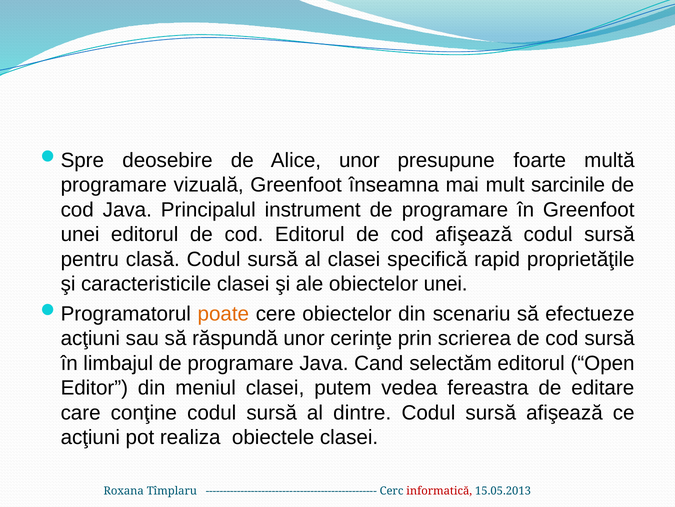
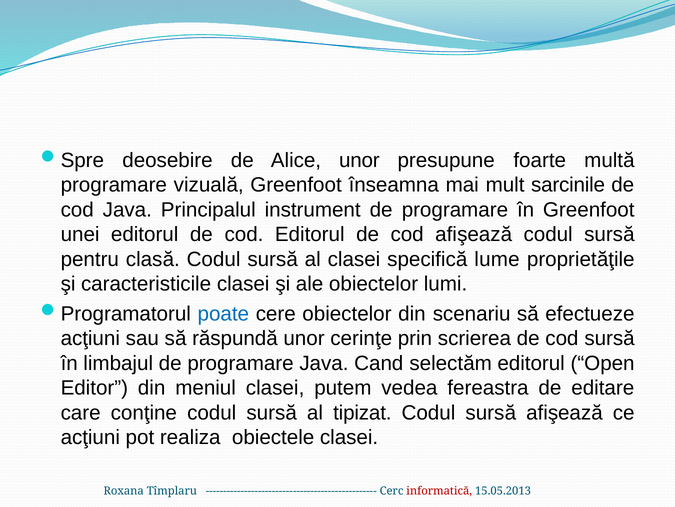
rapid: rapid -> lume (497, 259)
obiectelor unei: unei -> lumi (446, 284)
poate colour: orange -> blue (223, 313)
dintre: dintre -> tipizat (362, 412)
